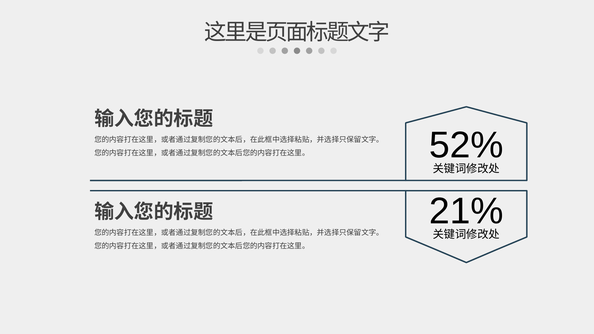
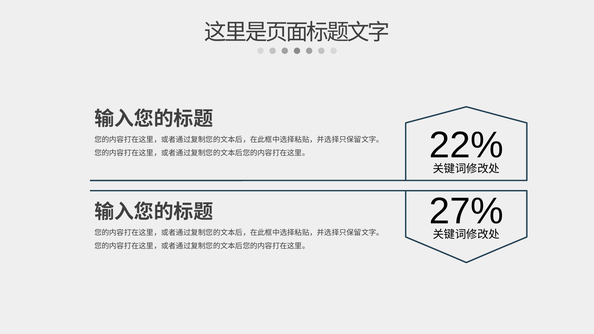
52%: 52% -> 22% (466, 145)
21%: 21% -> 27% (466, 211)
